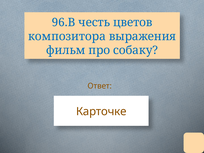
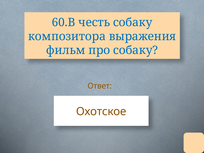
96.В: 96.В -> 60.В (64, 22)
честь цветов: цветов -> собаку (133, 22)
Карточке: Карточке -> Охотское (101, 112)
